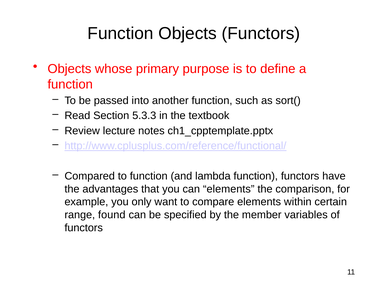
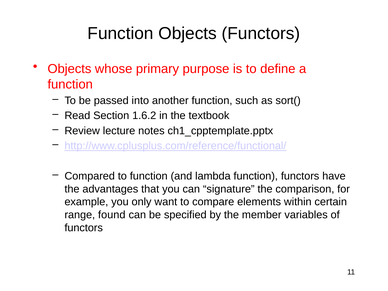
5.3.3: 5.3.3 -> 1.6.2 (144, 116)
can elements: elements -> signature (229, 189)
